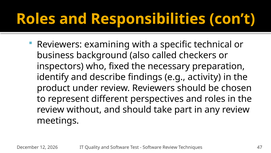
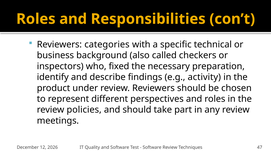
examining: examining -> categories (107, 44)
without: without -> policies (84, 109)
